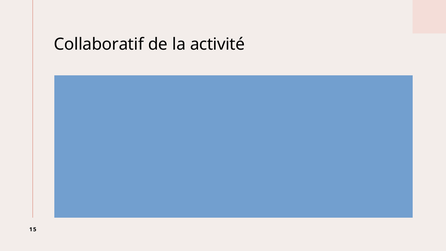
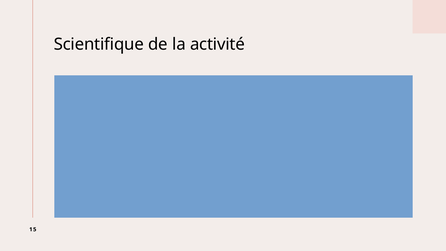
Collaboratif: Collaboratif -> Scientifique (99, 44)
